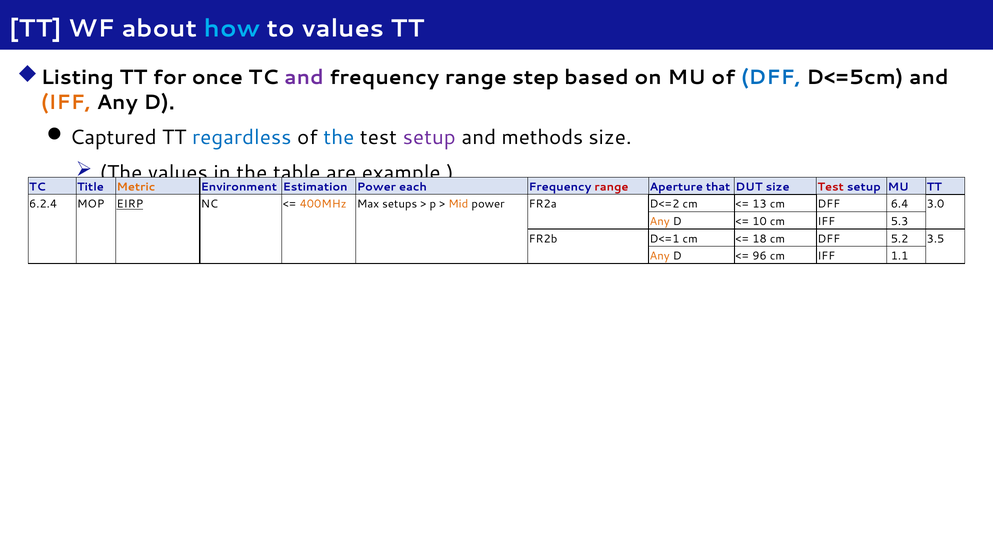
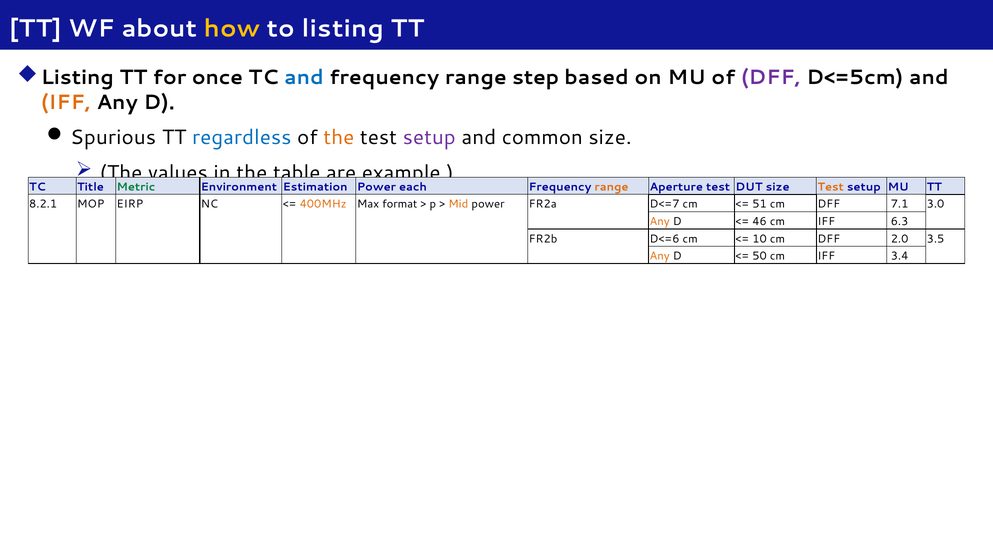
how colour: light blue -> yellow (232, 28)
to values: values -> listing (343, 28)
and colour: purple -> blue (304, 78)
DFF colour: blue -> purple (771, 78)
Captured: Captured -> Spurious (113, 138)
the colour: blue -> orange (339, 138)
methods: methods -> common (542, 138)
Metric colour: orange -> green (136, 187)
range colour: red -> orange (612, 187)
Aperture that: that -> test (718, 187)
Test colour: red -> orange (831, 187)
6.2.4: 6.2.4 -> 8.2.1 (43, 204)
EIRP underline: present -> none (130, 204)
setups: setups -> format (400, 204)
D<=2: D<=2 -> D<=7 (665, 204)
13: 13 -> 51 (760, 204)
6.4: 6.4 -> 7.1 (900, 204)
10: 10 -> 46 (760, 222)
5.3: 5.3 -> 6.3 (900, 222)
D<=1: D<=1 -> D<=6 (665, 239)
18: 18 -> 10 (760, 239)
5.2: 5.2 -> 2.0 (900, 239)
96: 96 -> 50 (760, 256)
1.1: 1.1 -> 3.4 (900, 256)
